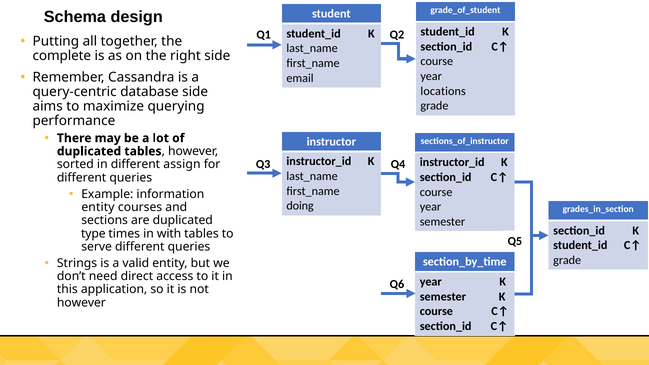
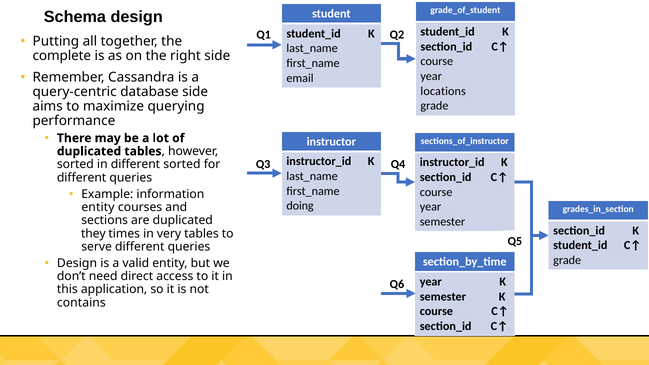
different assign: assign -> sorted (182, 164)
type: type -> they (93, 234)
with: with -> very (169, 234)
Strings: Strings -> Design (77, 263)
however: however -> contains (81, 303)
